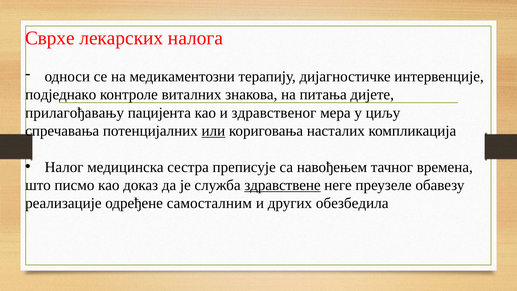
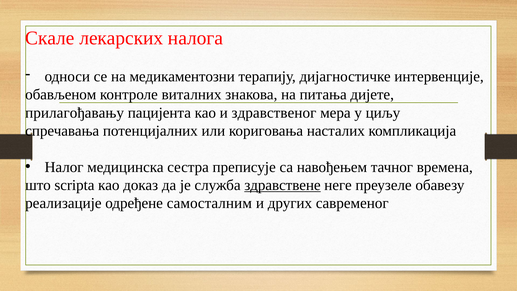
Сврхе: Сврхе -> Скале (50, 38)
подједнако: подједнако -> обављеном (61, 95)
или underline: present -> none (213, 131)
писмо: писмо -> scripta (74, 185)
обезбедила: обезбедила -> савременог (352, 203)
